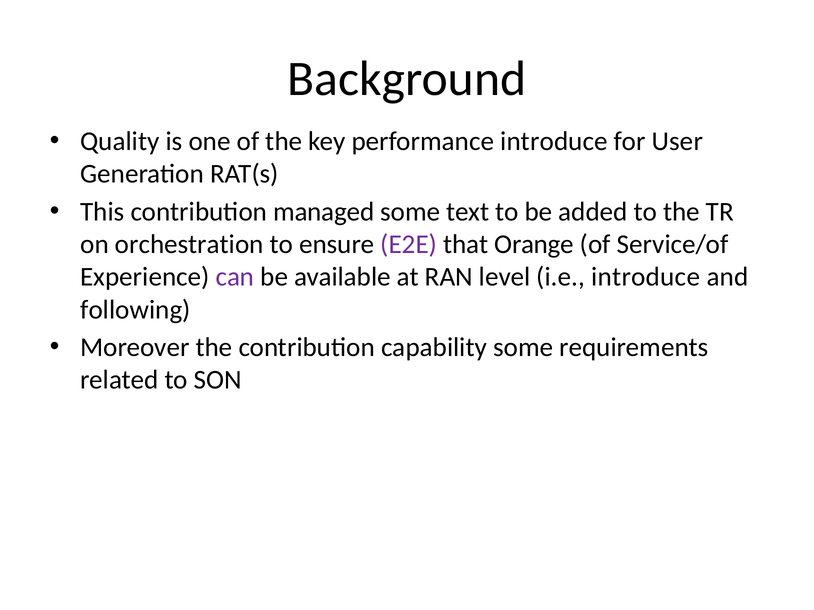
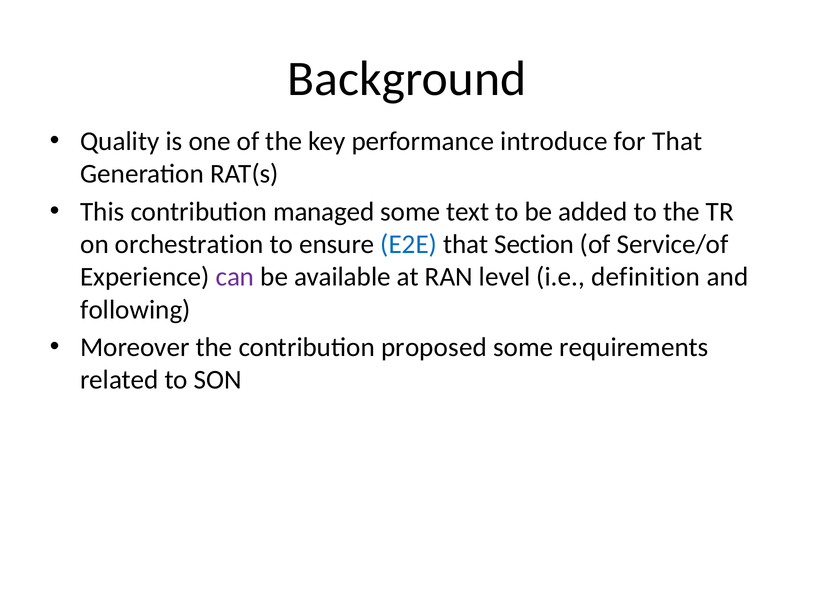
for User: User -> That (677, 142)
E2E colour: purple -> blue (409, 245)
Orange: Orange -> Section (534, 245)
i.e introduce: introduce -> definition (646, 277)
capability: capability -> proposed (434, 348)
